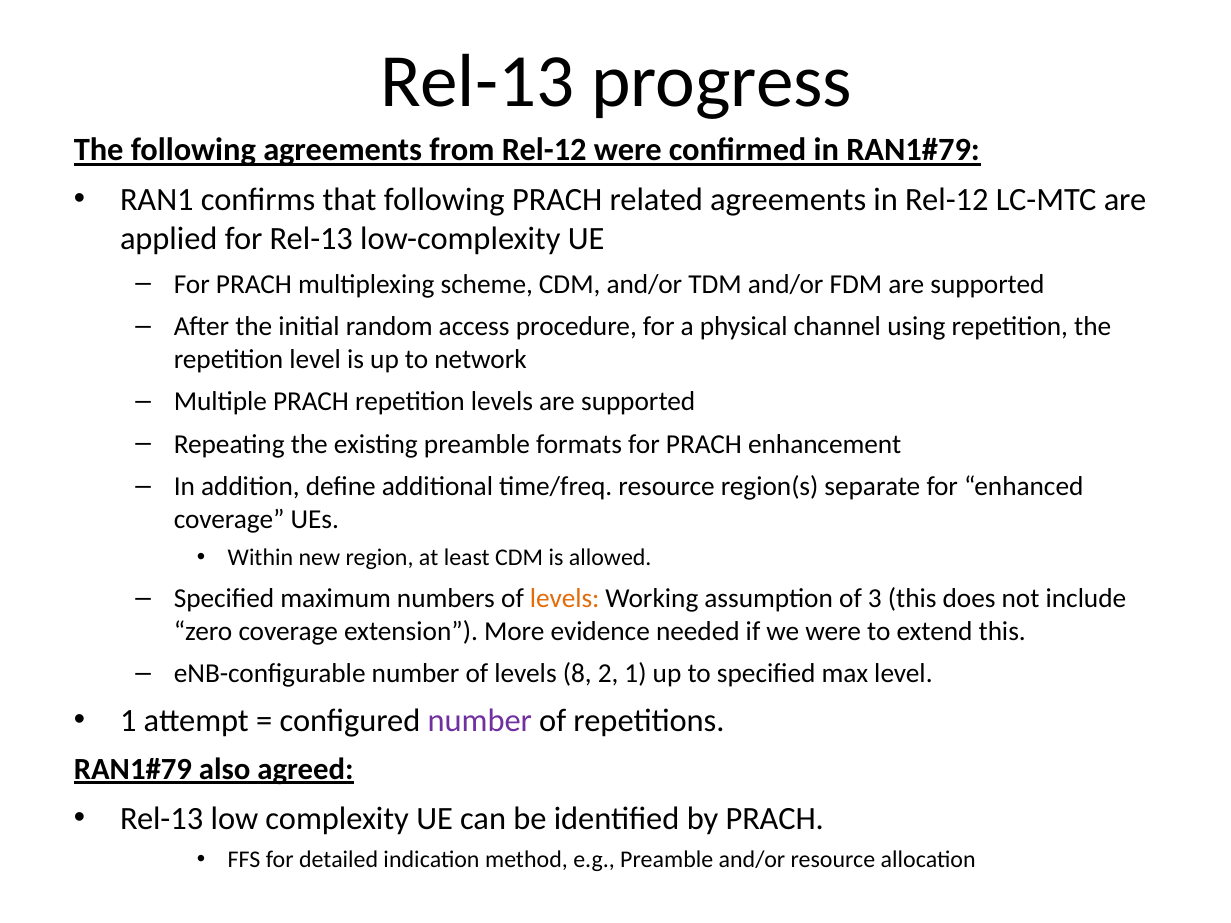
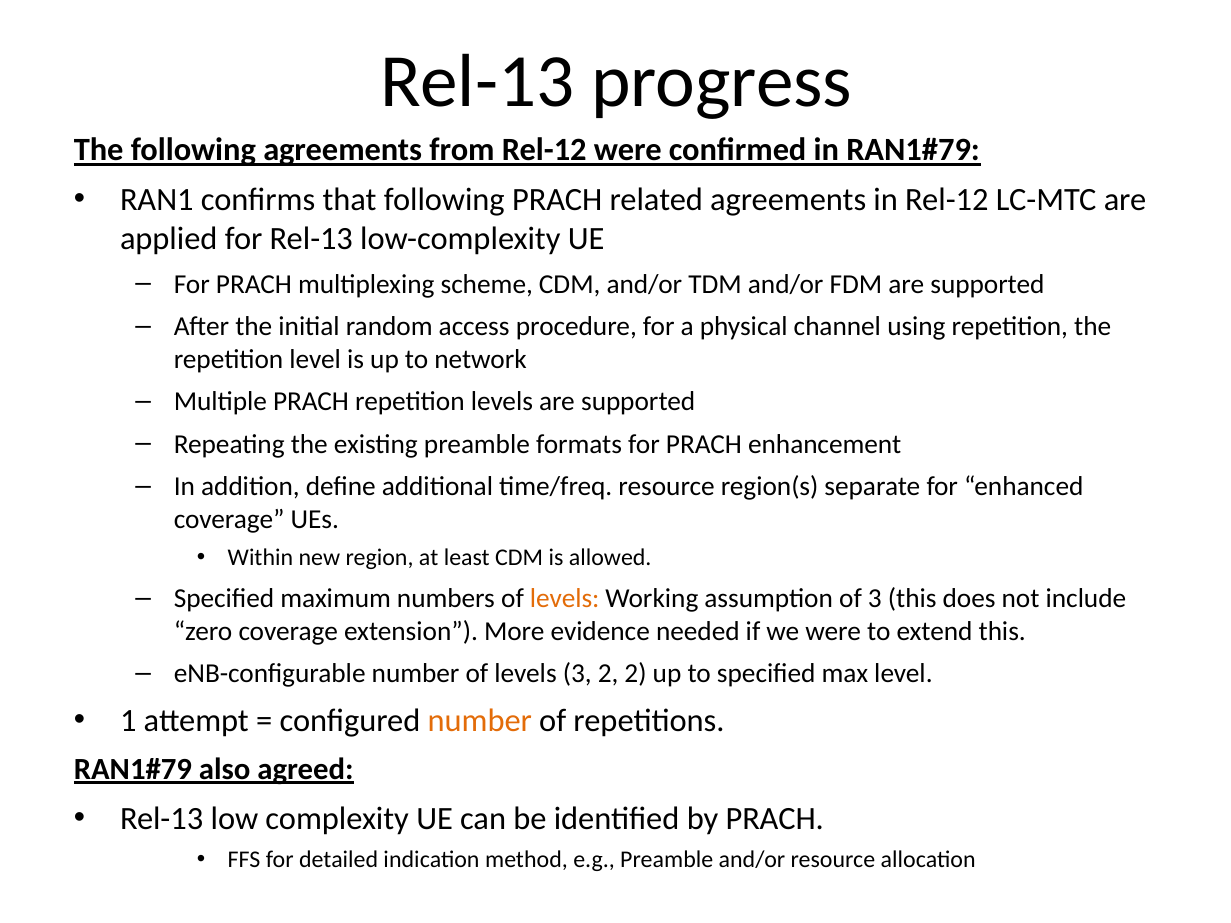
levels 8: 8 -> 3 (577, 674)
2 1: 1 -> 2 (636, 674)
number colour: purple -> orange (480, 721)
